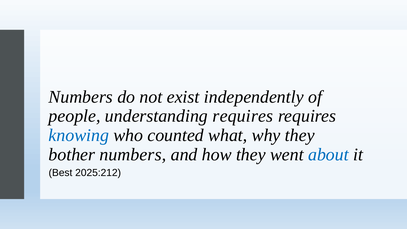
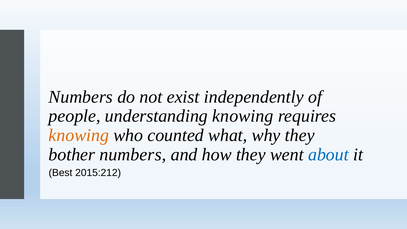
understanding requires: requires -> knowing (243, 116)
knowing colour: blue -> orange (79, 135)
2025:212: 2025:212 -> 2015:212 (98, 173)
